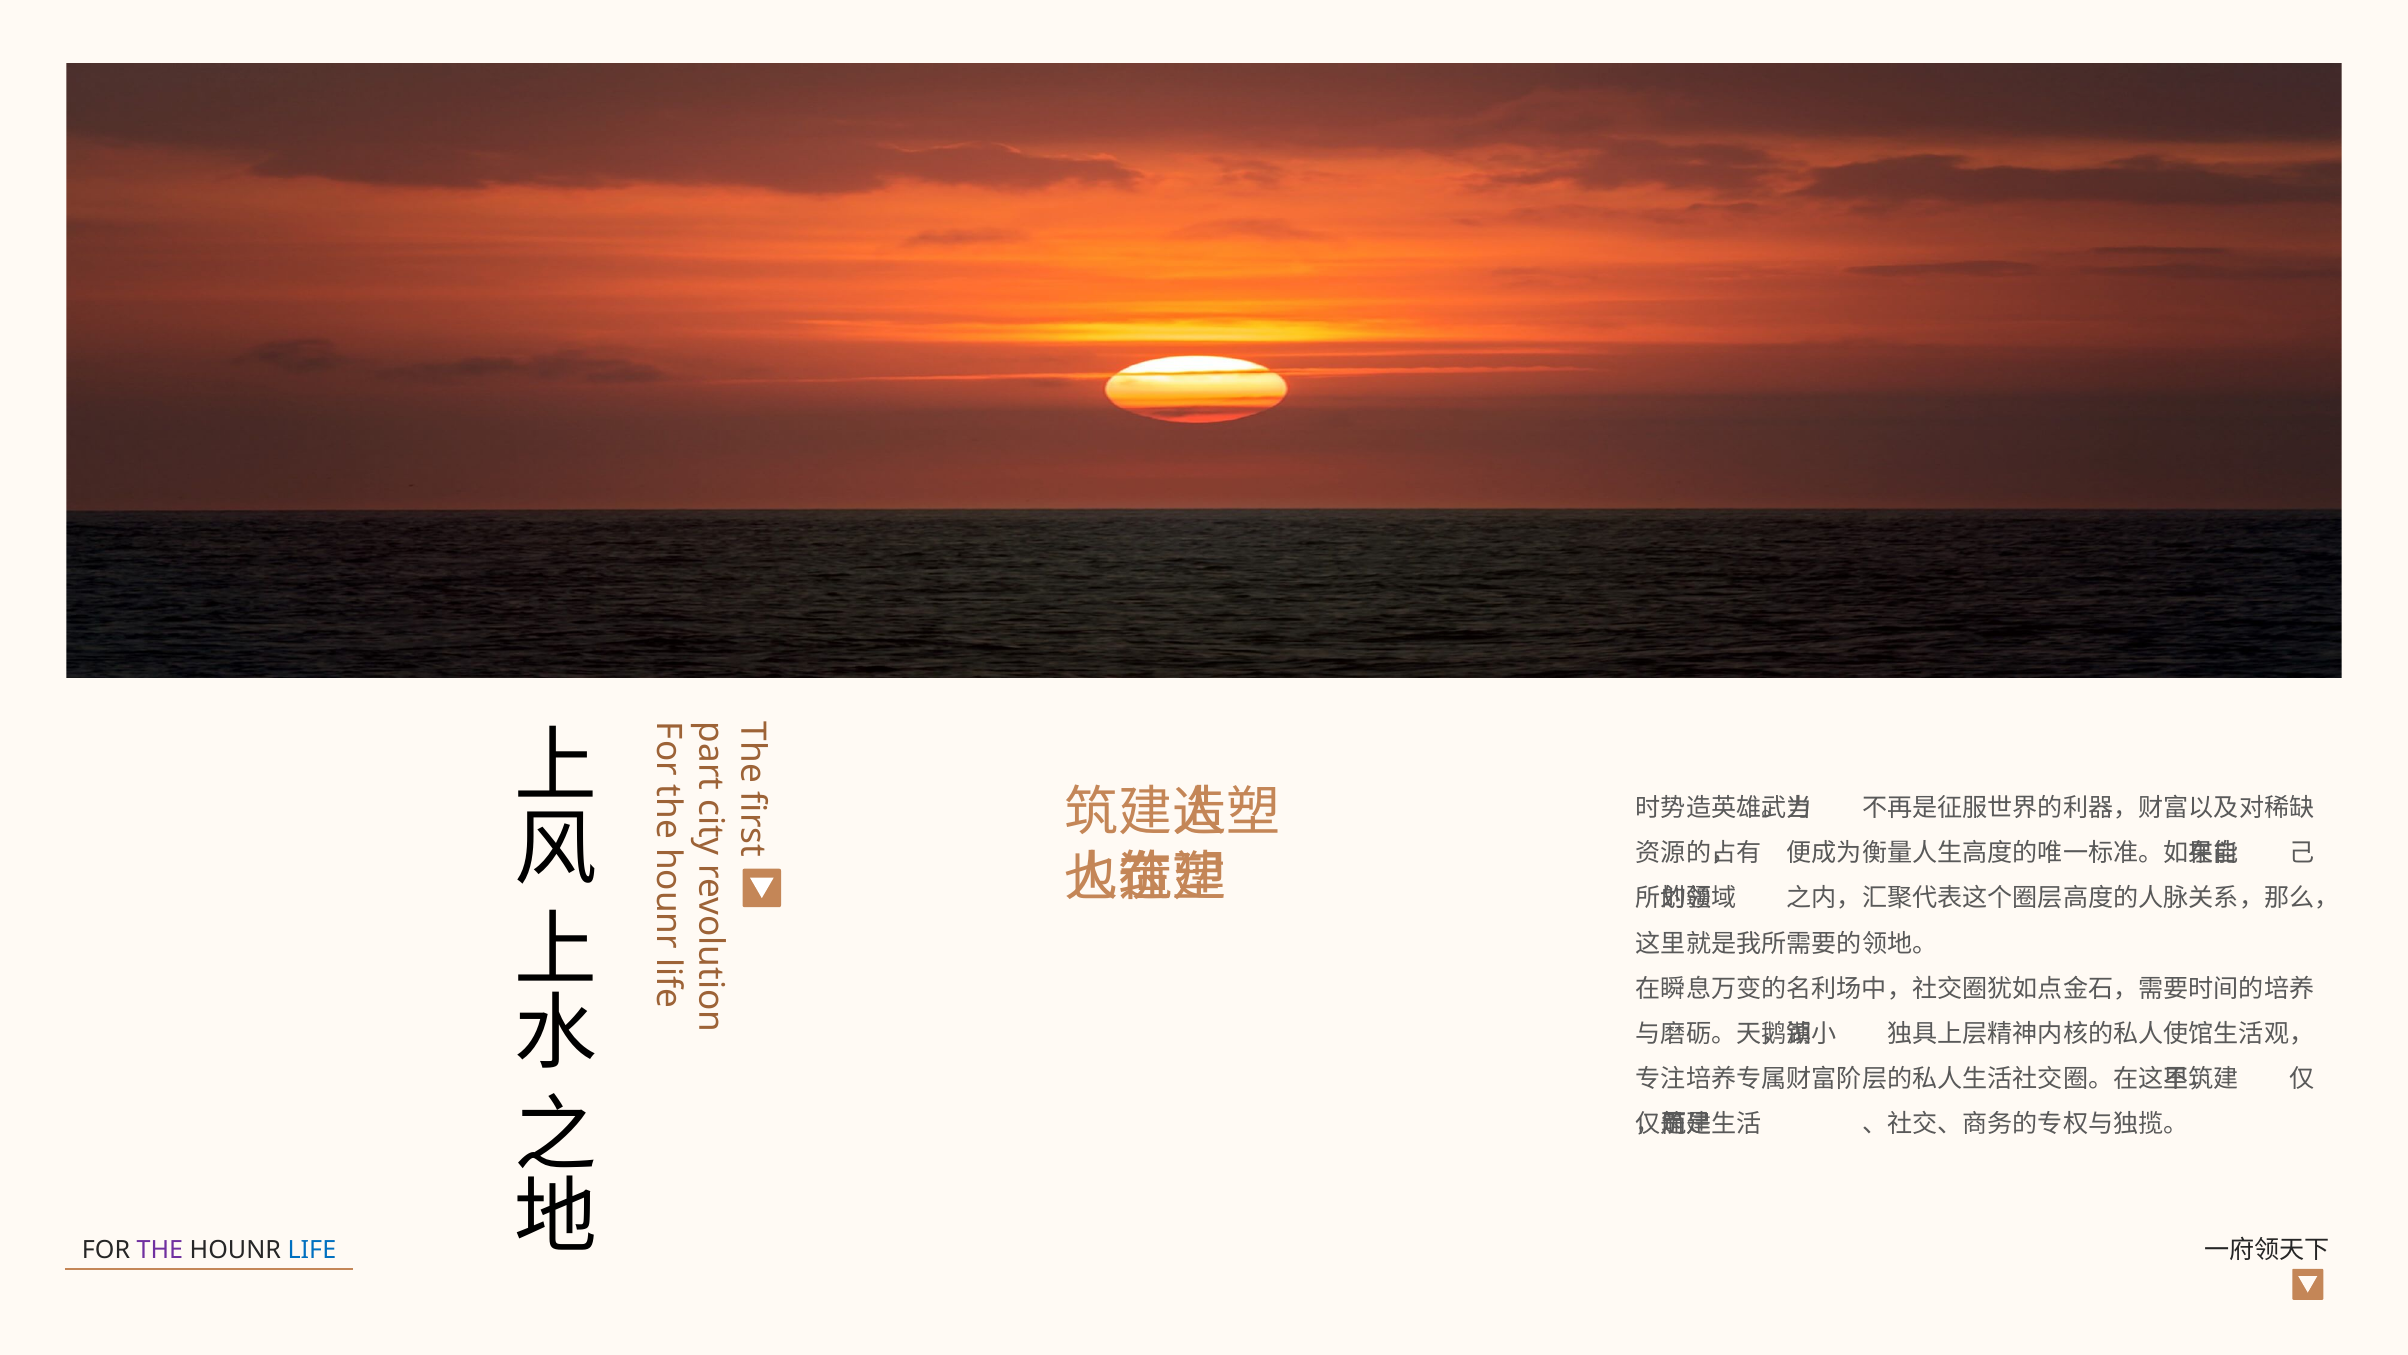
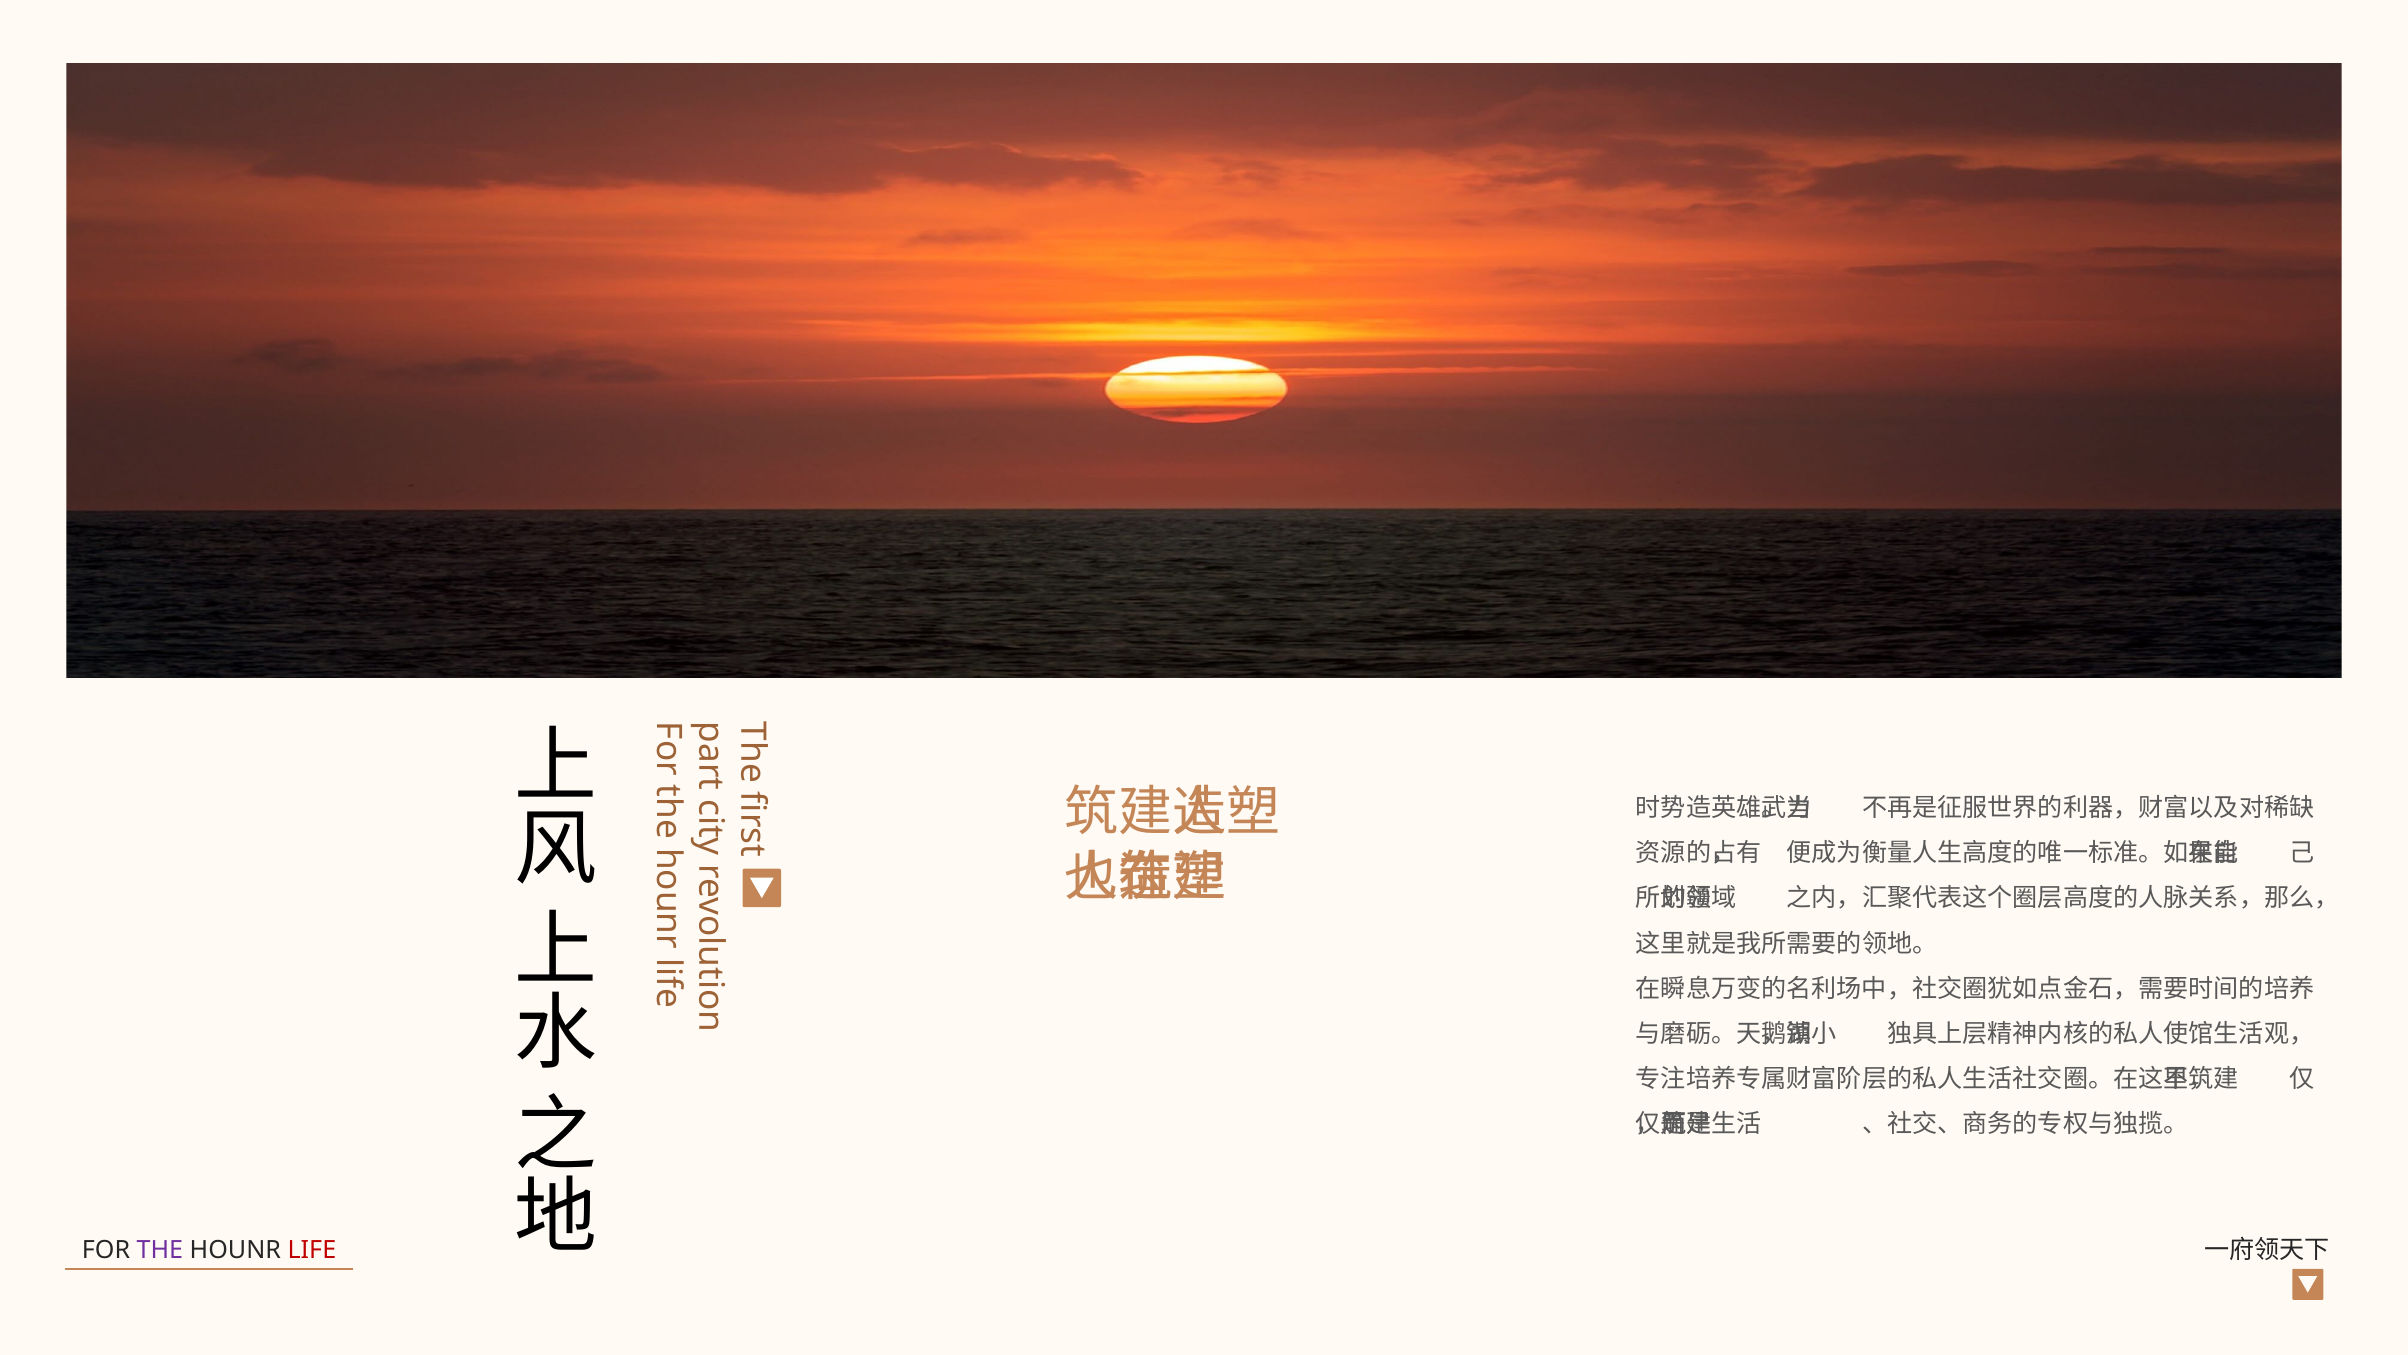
LIFE colour: blue -> red (312, 1250)
